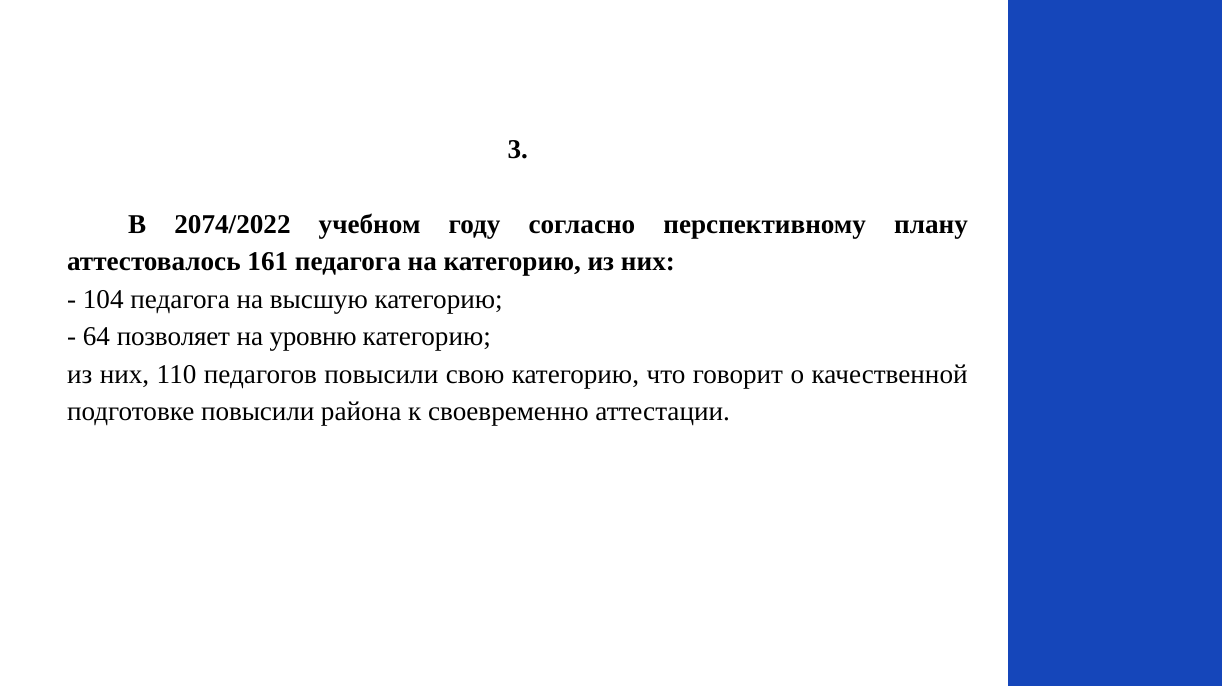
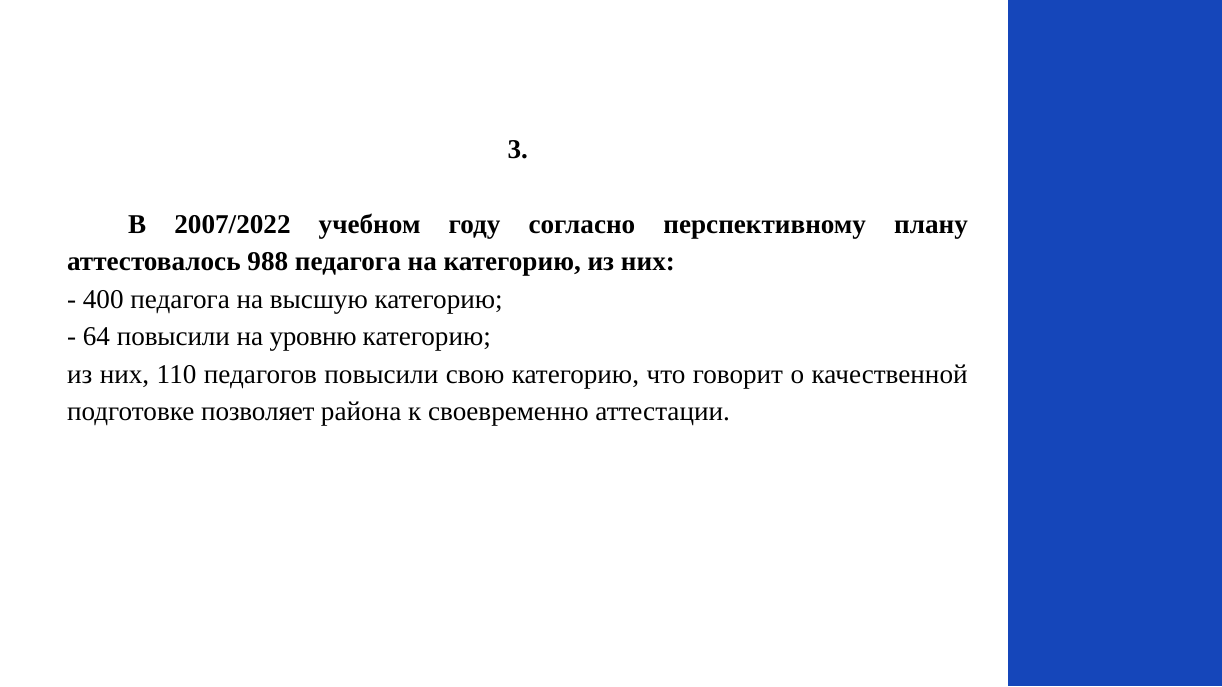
2074/2022: 2074/2022 -> 2007/2022 (232, 224)
161: 161 -> 988 (268, 262)
104: 104 -> 400 (103, 299)
64 позволяет: позволяет -> повысили (173, 337)
подготовке повысили: повысили -> позволяет (258, 412)
